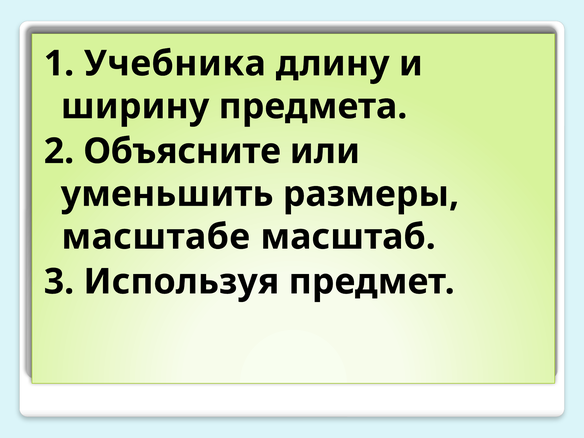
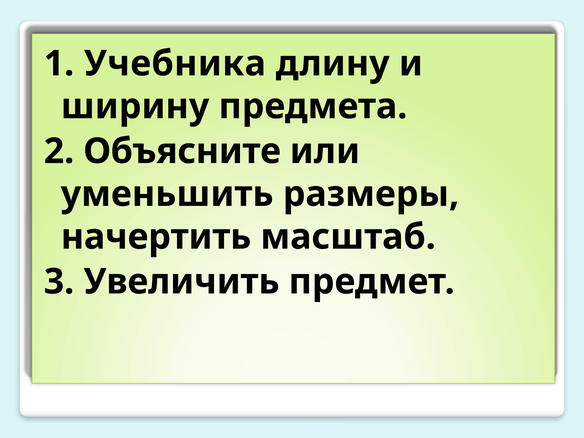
масштабе: масштабе -> начертить (156, 237)
Используя: Используя -> Увеличить (181, 282)
